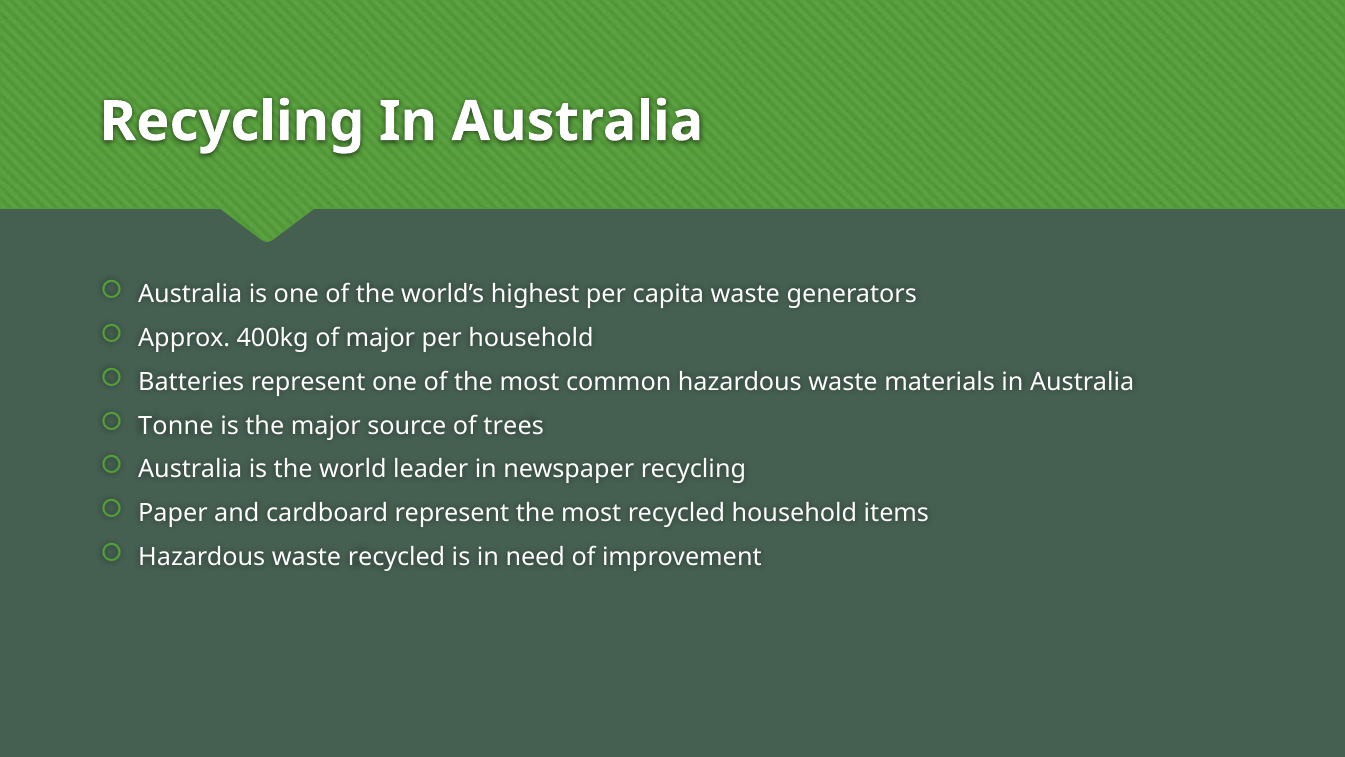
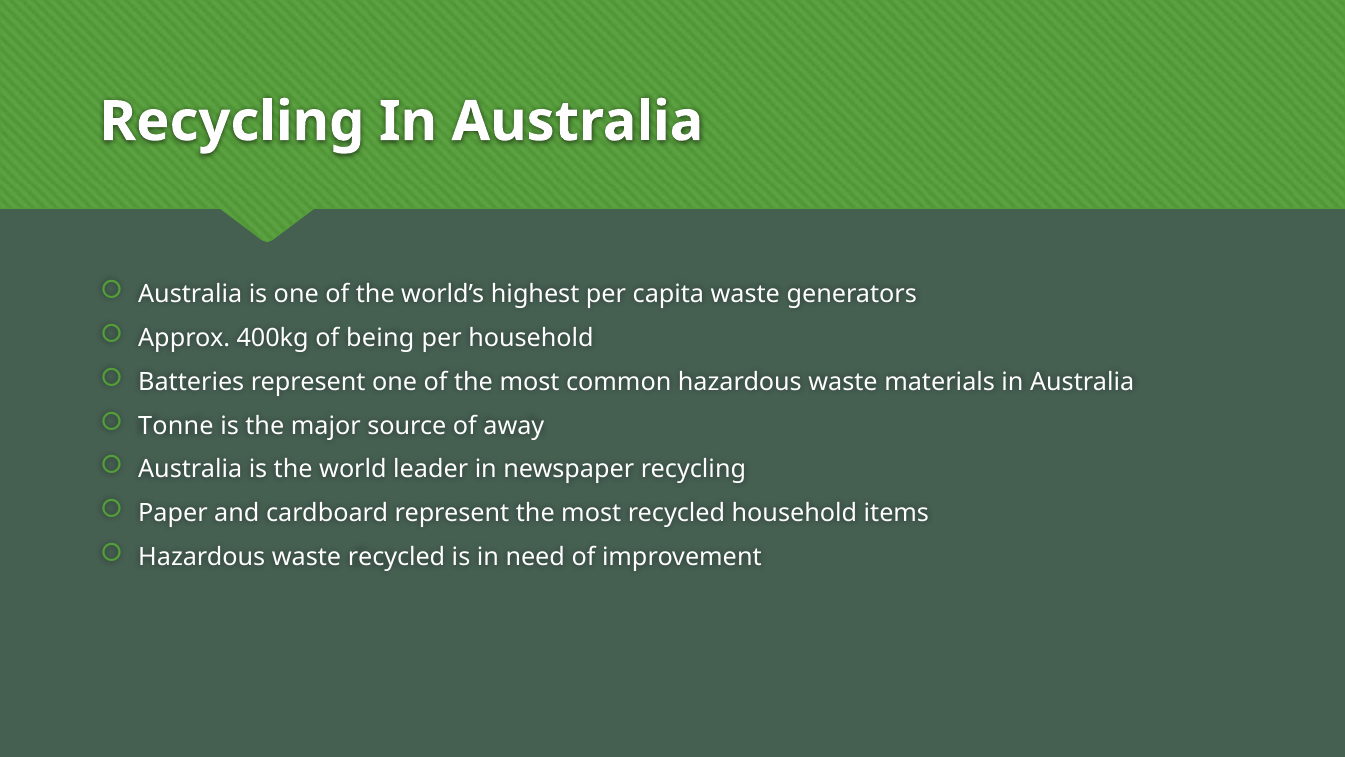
of major: major -> being (380, 338)
trees: trees -> away (514, 426)
